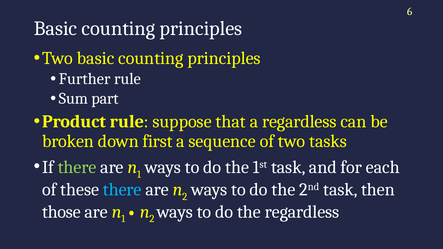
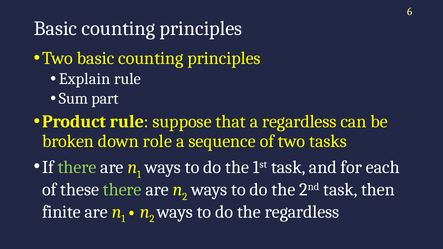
Further: Further -> Explain (85, 79)
first: first -> role (157, 141)
there colour: light blue -> light green (122, 190)
those: those -> finite (61, 212)
